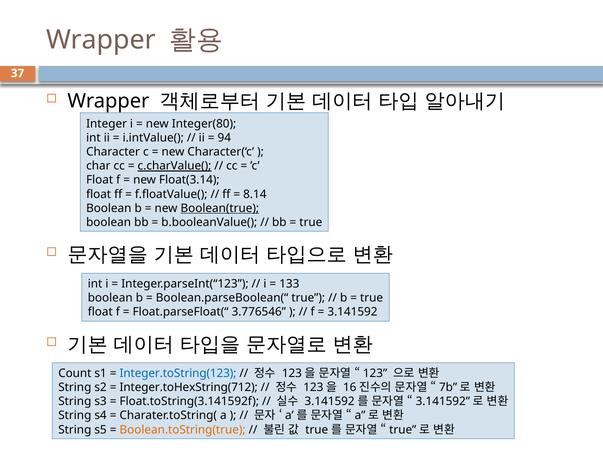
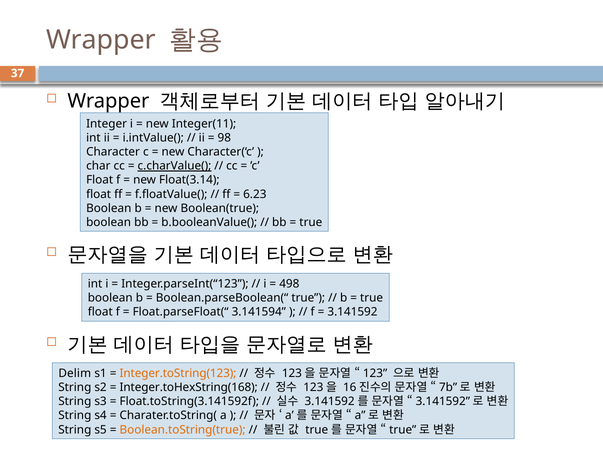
Integer(80: Integer(80 -> Integer(11 (204, 124)
94: 94 -> 98 (224, 138)
8.14: 8.14 -> 6.23 (255, 194)
Boolean(true underline: present -> none (220, 208)
133: 133 -> 498 (289, 284)
3.776546: 3.776546 -> 3.141594 (259, 312)
Count: Count -> Delim (75, 374)
Integer.toString(123 colour: blue -> orange (178, 374)
Integer.toHexString(712: Integer.toHexString(712 -> Integer.toHexString(168 (189, 388)
